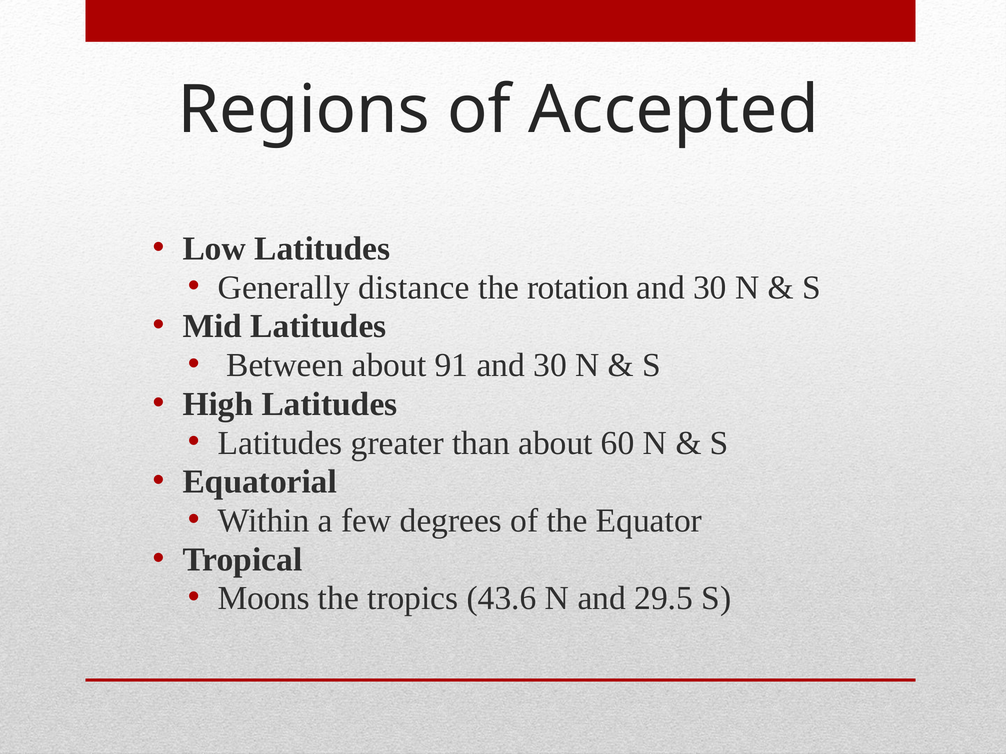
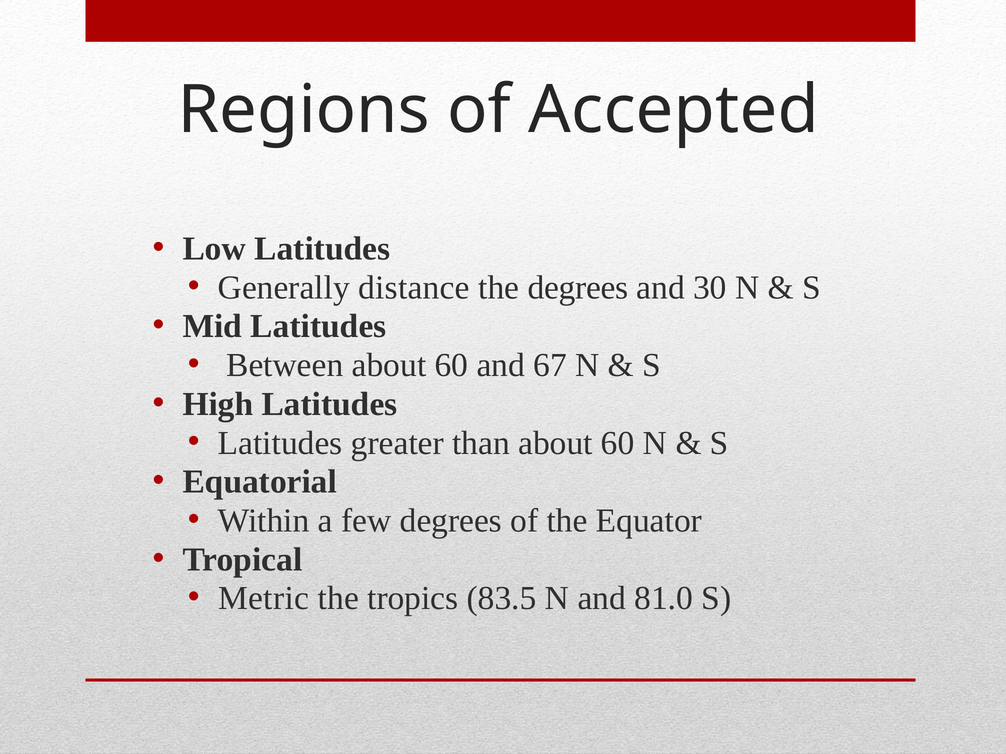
the rotation: rotation -> degrees (578, 288)
Between about 91: 91 -> 60 (451, 365)
30: 30 -> 67 (550, 365)
Moons: Moons -> Metric (264, 599)
43.6: 43.6 -> 83.5 (502, 599)
29.5: 29.5 -> 81.0 (664, 599)
